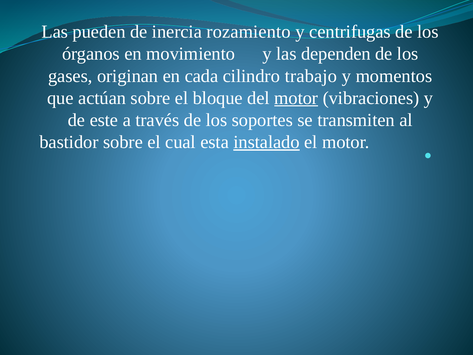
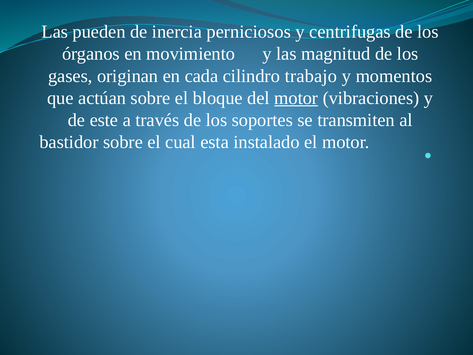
rozamiento: rozamiento -> perniciosos (249, 32)
dependen: dependen -> magnitud (336, 54)
instalado underline: present -> none (267, 142)
